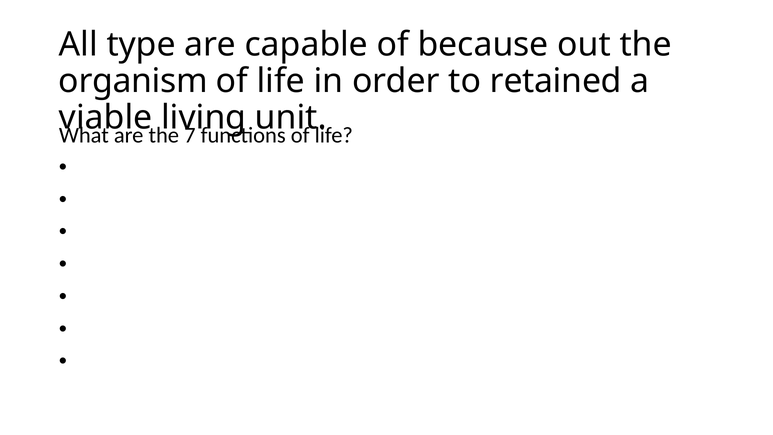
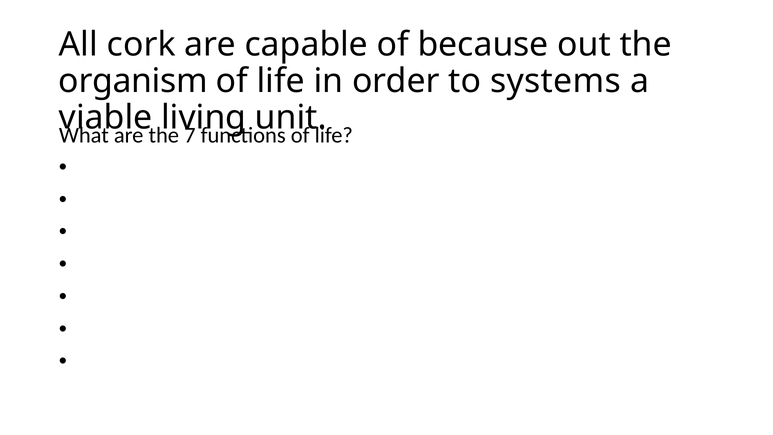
type: type -> cork (141, 45)
retained: retained -> systems (555, 81)
